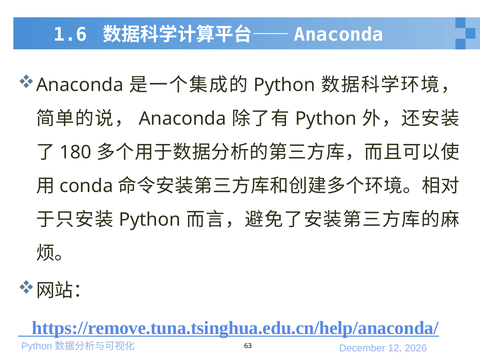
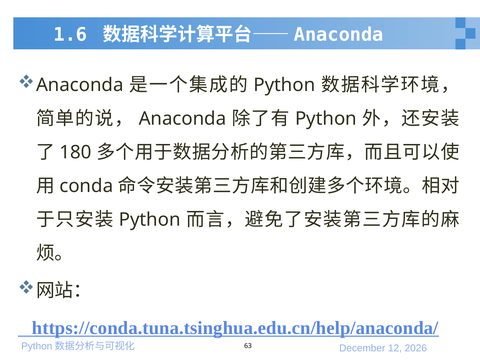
https://remove.tuna.tsinghua.edu.cn/help/anaconda/: https://remove.tuna.tsinghua.edu.cn/help/anaconda/ -> https://conda.tuna.tsinghua.edu.cn/help/anaconda/ (235, 328)
